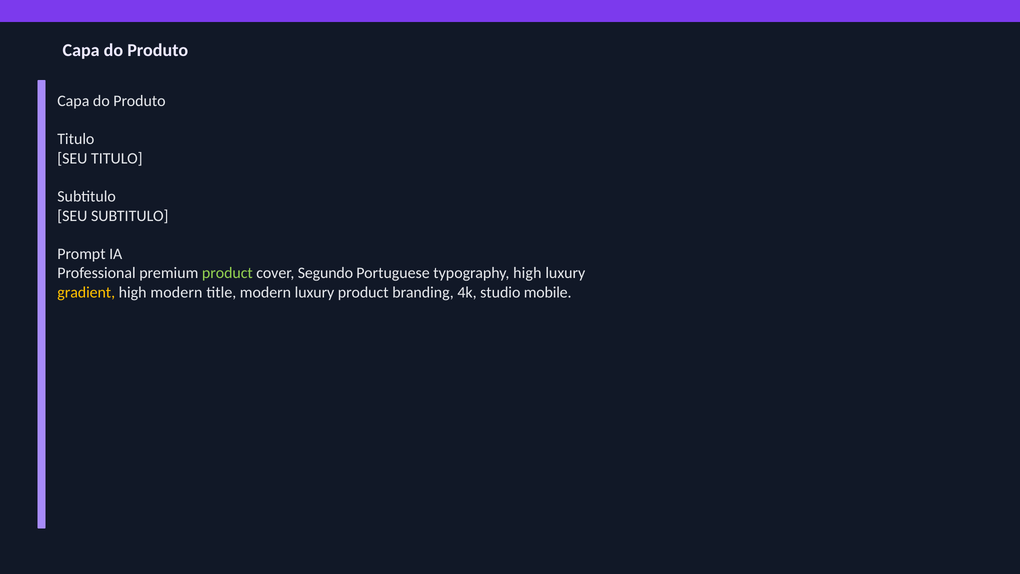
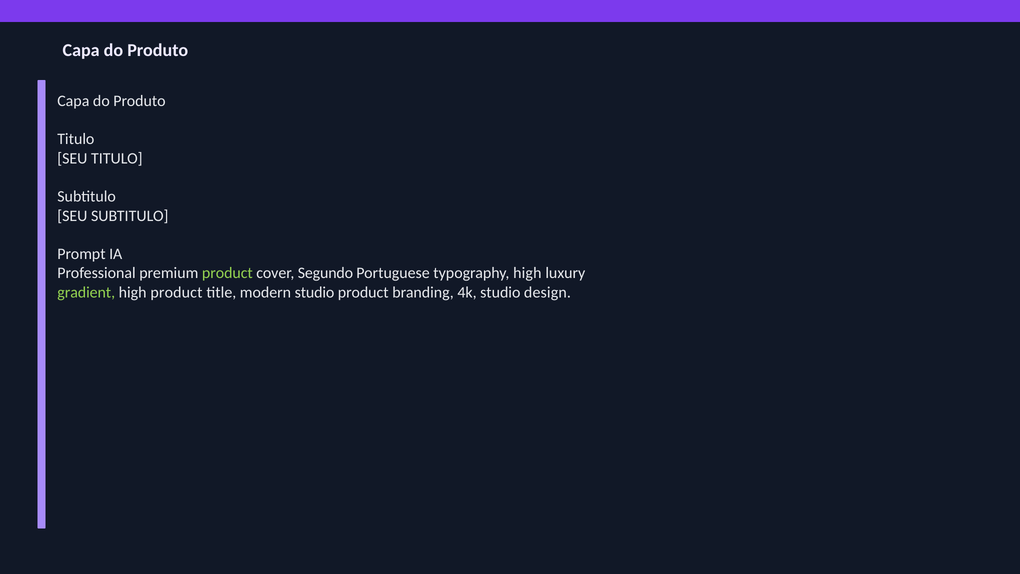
gradient colour: yellow -> light green (86, 292)
high modern: modern -> product (176, 292)
modern luxury: luxury -> studio (315, 292)
mobile: mobile -> design (547, 292)
